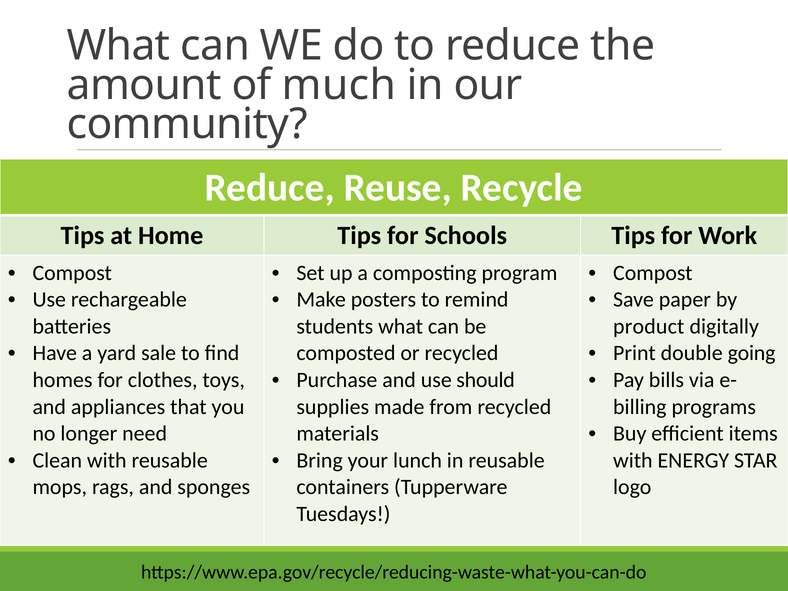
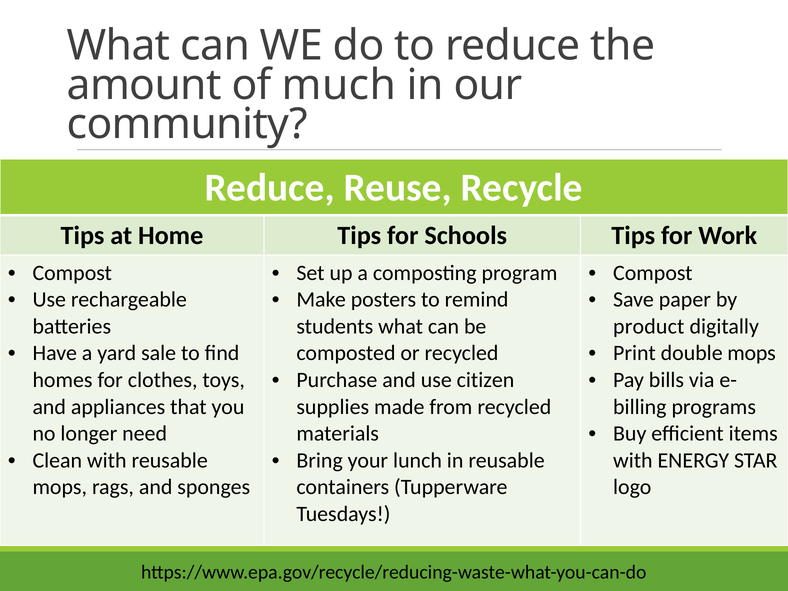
double going: going -> mops (752, 353)
should: should -> citizen (486, 380)
